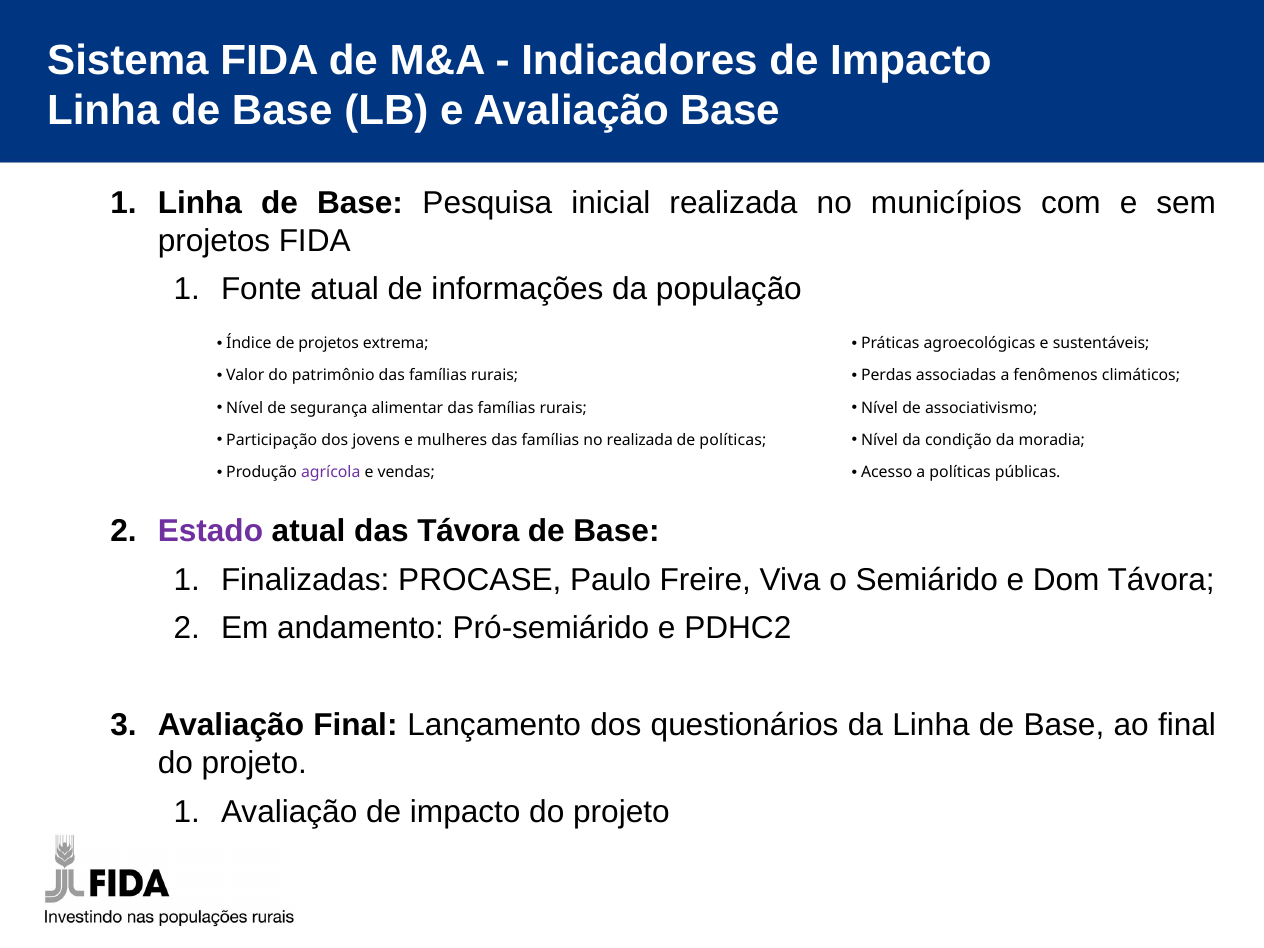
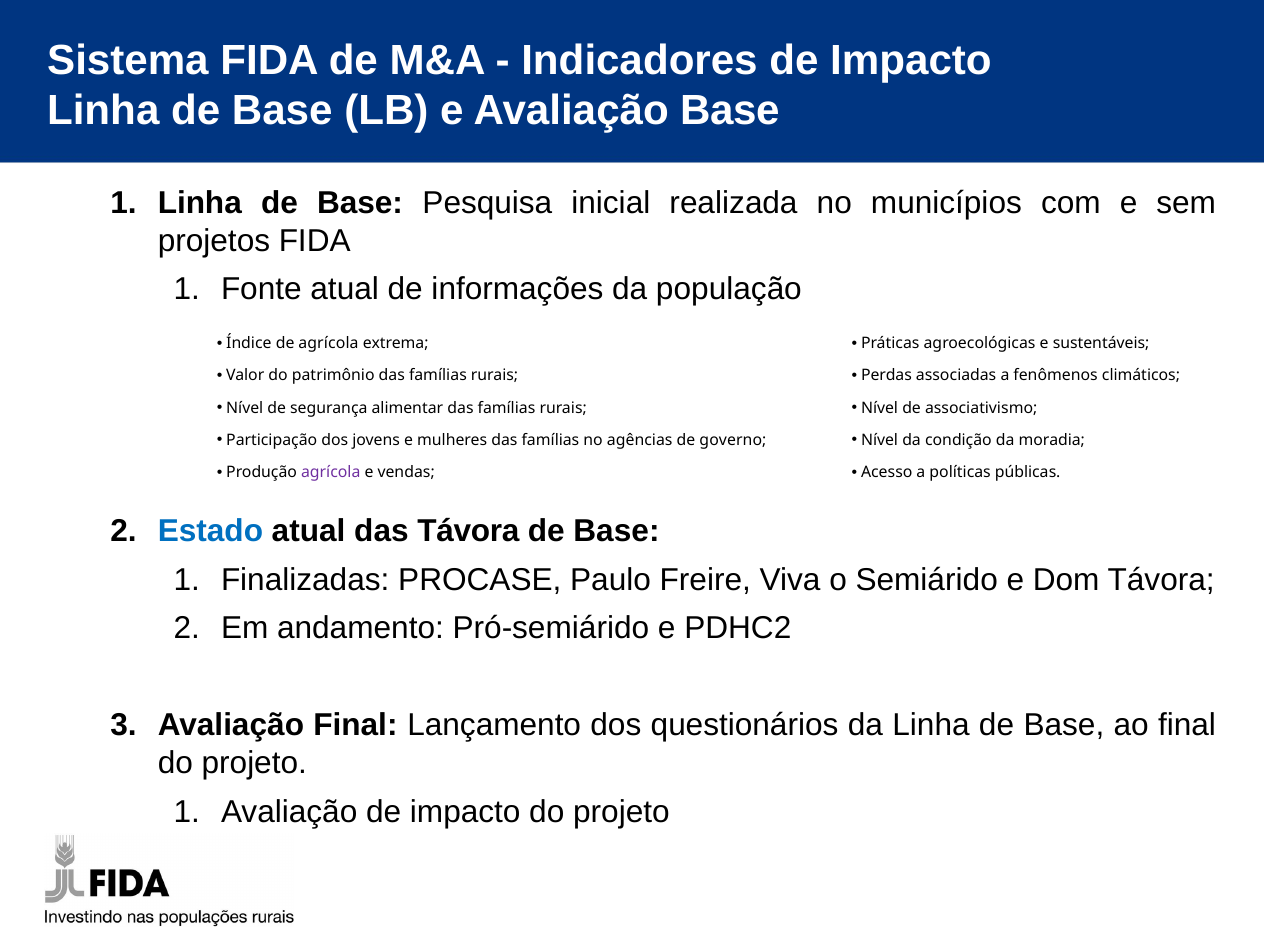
de projetos: projetos -> agrícola (328, 343)
no realizada: realizada -> agências (640, 440)
de políticas: políticas -> governo (733, 440)
Estado colour: purple -> blue (210, 531)
